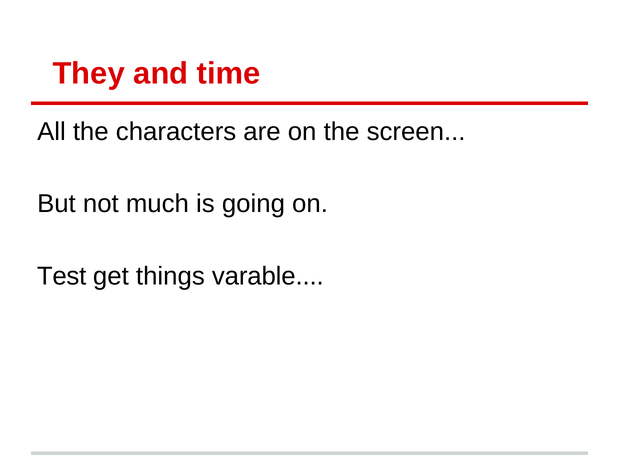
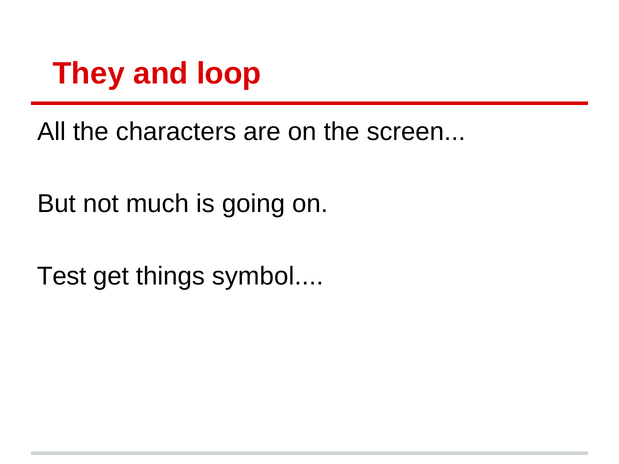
time: time -> loop (229, 73)
varable: varable -> symbol (268, 276)
